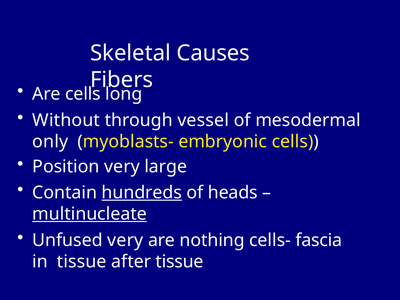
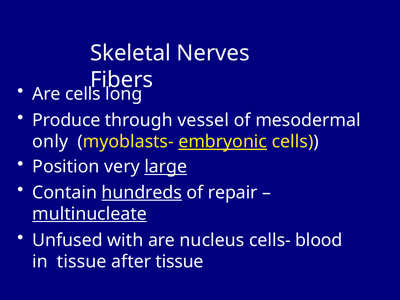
Causes: Causes -> Nerves (213, 53)
Without: Without -> Produce (66, 120)
embryonic underline: none -> present (223, 142)
large underline: none -> present (166, 167)
heads: heads -> repair (233, 193)
Unfused very: very -> with (125, 240)
nothing: nothing -> nucleus (212, 240)
fascia: fascia -> blood (319, 240)
